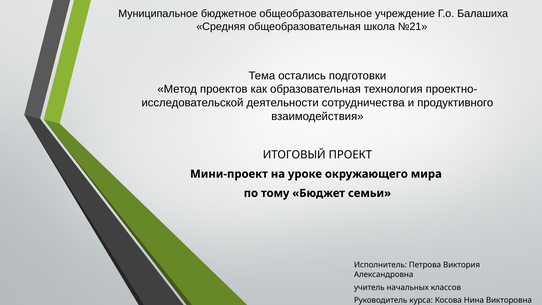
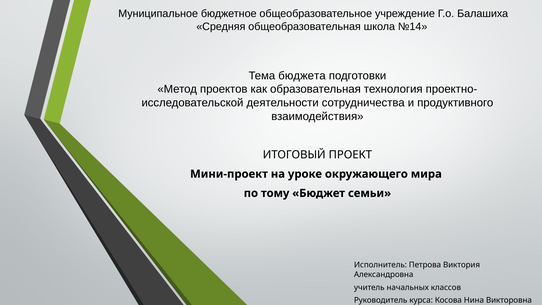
№21: №21 -> №14 (413, 27)
остались: остались -> бюджета (302, 76)
